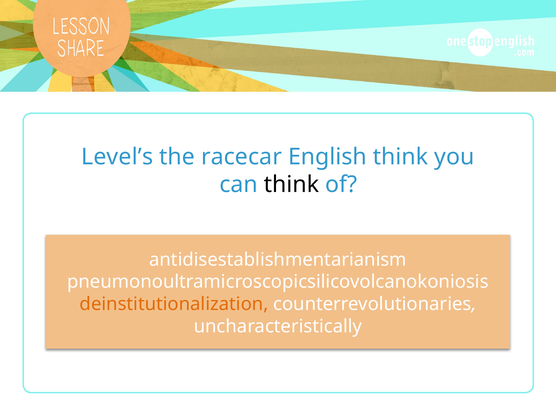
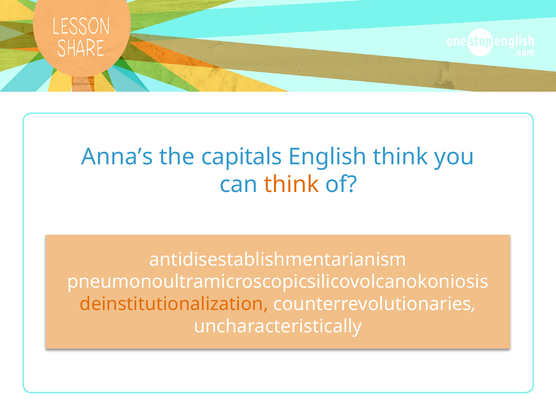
Level’s: Level’s -> Anna’s (117, 157)
racecar: racecar -> capitals (242, 157)
think colour: black -> orange (292, 185)
